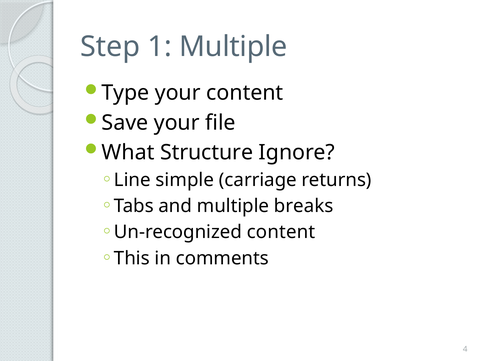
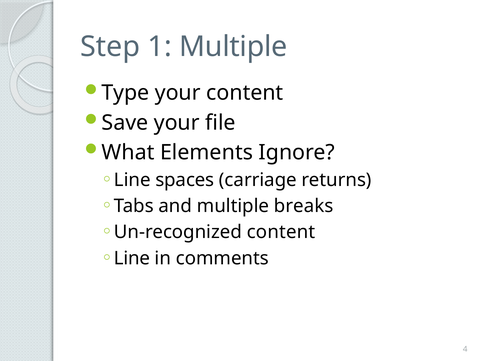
Structure: Structure -> Elements (207, 152)
simple: simple -> spaces (185, 180)
This: This -> Line (132, 258)
